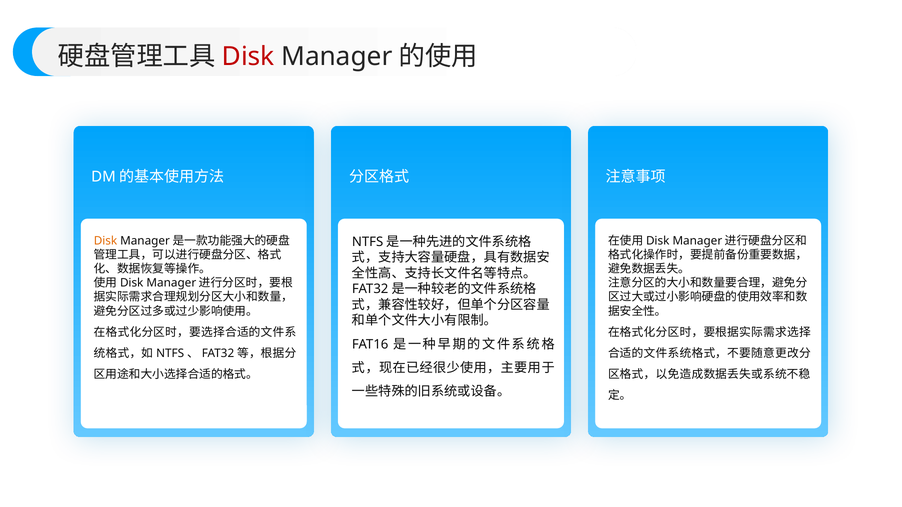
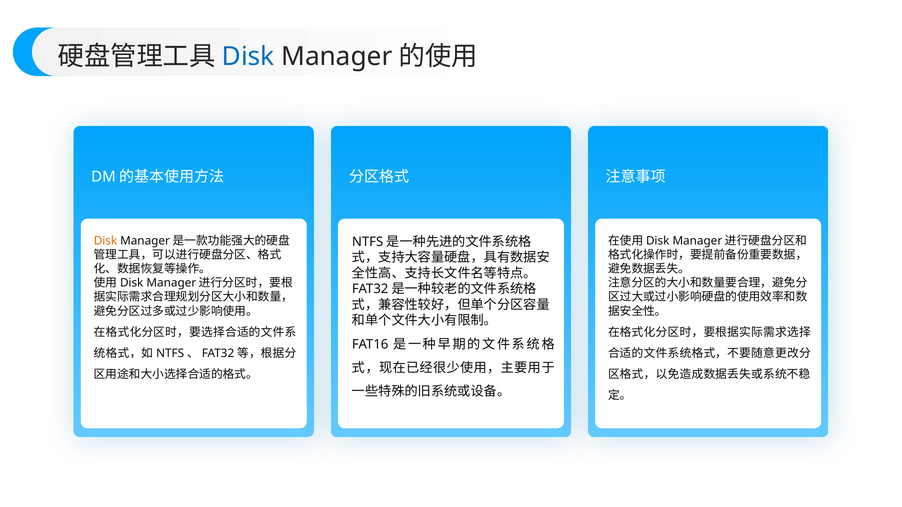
Disk colour: red -> blue (248, 57)
